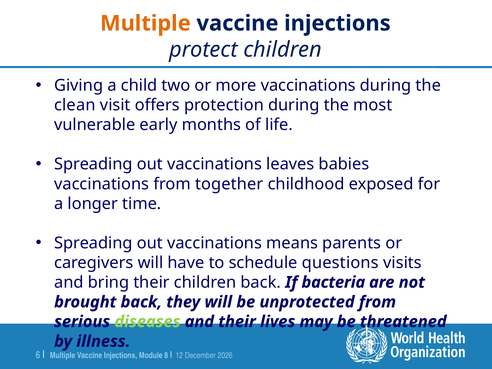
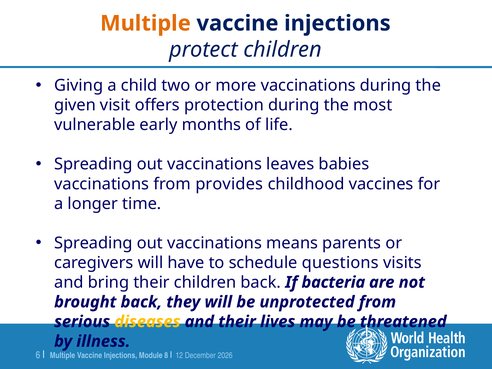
clean: clean -> given (75, 105)
together: together -> provides (229, 184)
exposed: exposed -> vaccines (381, 184)
diseases colour: light green -> yellow (147, 322)
